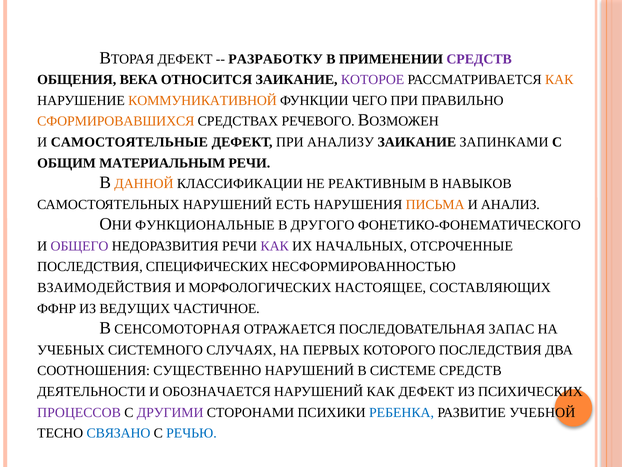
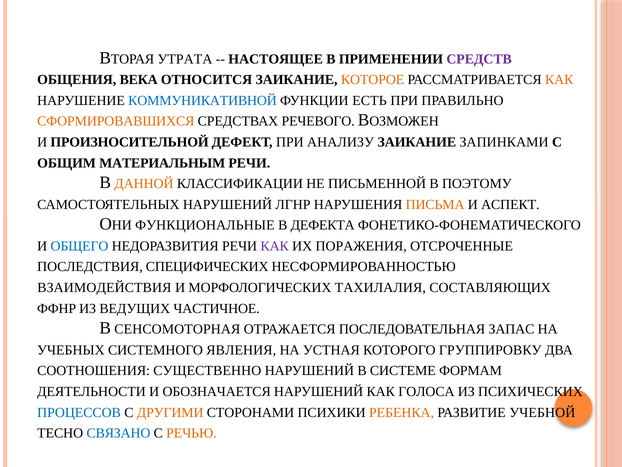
ДЕФЕКТ: ДЕФЕКТ -> УТРАТА (185, 59)
РАЗРАБОТКУ: РАЗРАБОТКУ -> НАСТОЯЩЕЕ (276, 59)
КОТОРОЕ colour: purple -> orange (373, 80)
КОММУНИКАТИВНОЙ colour: orange -> blue (203, 101)
ЧЕГО: ЧЕГО -> ЕСТЬ (369, 101)
САМОСТОЯТЕЛЬНЫЕ: САМОСТОЯТЕЛЬНЫЕ -> ПРОИЗНОСИТЕЛЬНОЙ (130, 142)
РЕАКТИВНЫМ: РЕАКТИВНЫМ -> ПИСЬМЕННОЙ (377, 184)
НАВЫКОВ: НАВЫКОВ -> ПОЭТОМУ (477, 184)
ЕСТЬ: ЕСТЬ -> ЛГНР (293, 204)
АНАЛИЗ: АНАЛИЗ -> АСПЕКТ (510, 204)
ДРУГОГО: ДРУГОГО -> ДЕФЕКТА (323, 225)
ОБЩЕГО colour: purple -> blue (80, 246)
НАЧАЛЬНЫХ: НАЧАЛЬНЫХ -> ПОРАЖЕНИЯ (361, 246)
НАСТОЯЩЕЕ: НАСТОЯЩЕЕ -> ТАХИЛАЛИЯ (380, 287)
СЛУЧАЯХ: СЛУЧАЯХ -> ЯВЛЕНИЯ (241, 350)
ПЕРВЫХ: ПЕРВЫХ -> УСТНАЯ (331, 350)
КОТОРОГО ПОСЛЕДСТВИЯ: ПОСЛЕДСТВИЯ -> ГРУППИРОВКУ (490, 350)
СИСТЕМЕ СРЕДСТВ: СРЕДСТВ -> ФОРМАМ (471, 370)
КАК ДЕФЕКТ: ДЕФЕКТ -> ГОЛОСА (426, 391)
ПРОЦЕССОВ colour: purple -> blue (79, 412)
ДРУГИМИ colour: purple -> orange (170, 412)
РЕБЕНКА colour: blue -> orange (402, 412)
РЕЧЬЮ colour: blue -> orange (191, 433)
